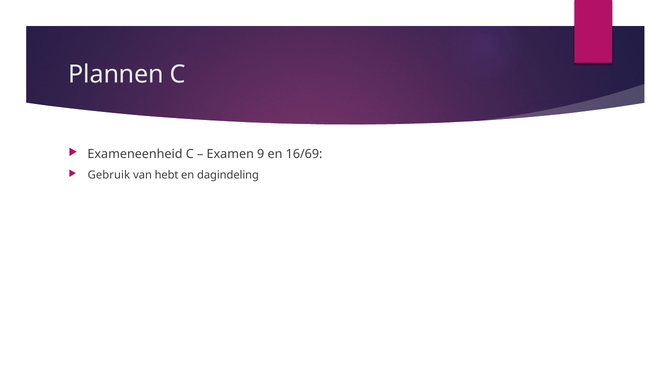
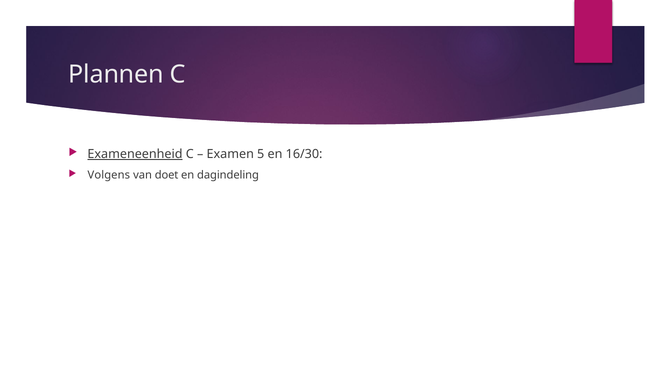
Exameneenheid underline: none -> present (135, 154)
9: 9 -> 5 (261, 154)
16/69: 16/69 -> 16/30 (304, 154)
Gebruik: Gebruik -> Volgens (109, 175)
hebt: hebt -> doet (167, 175)
